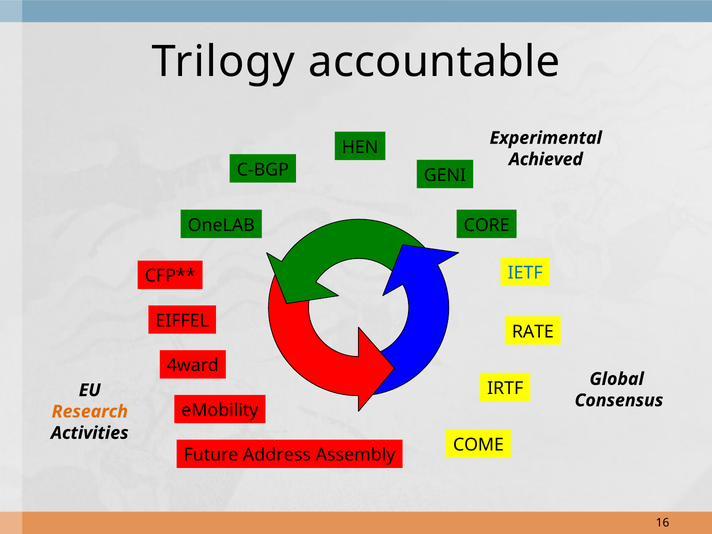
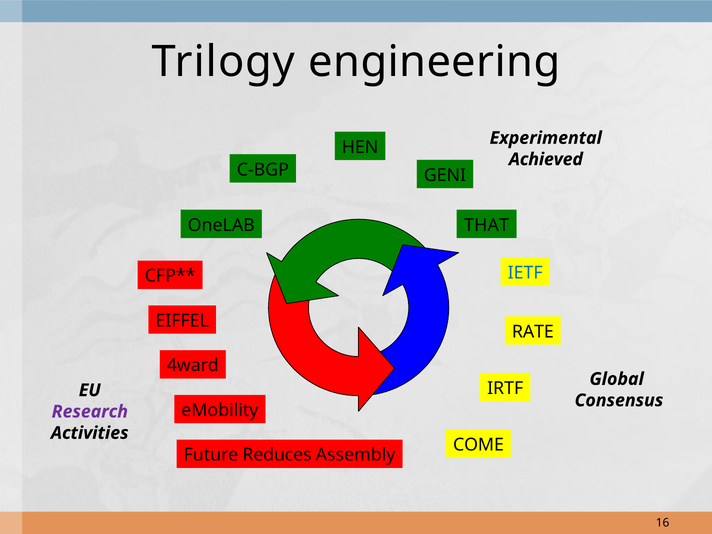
accountable: accountable -> engineering (434, 62)
CORE: CORE -> THAT (487, 225)
Research colour: orange -> purple (90, 412)
Address: Address -> Reduces (277, 455)
